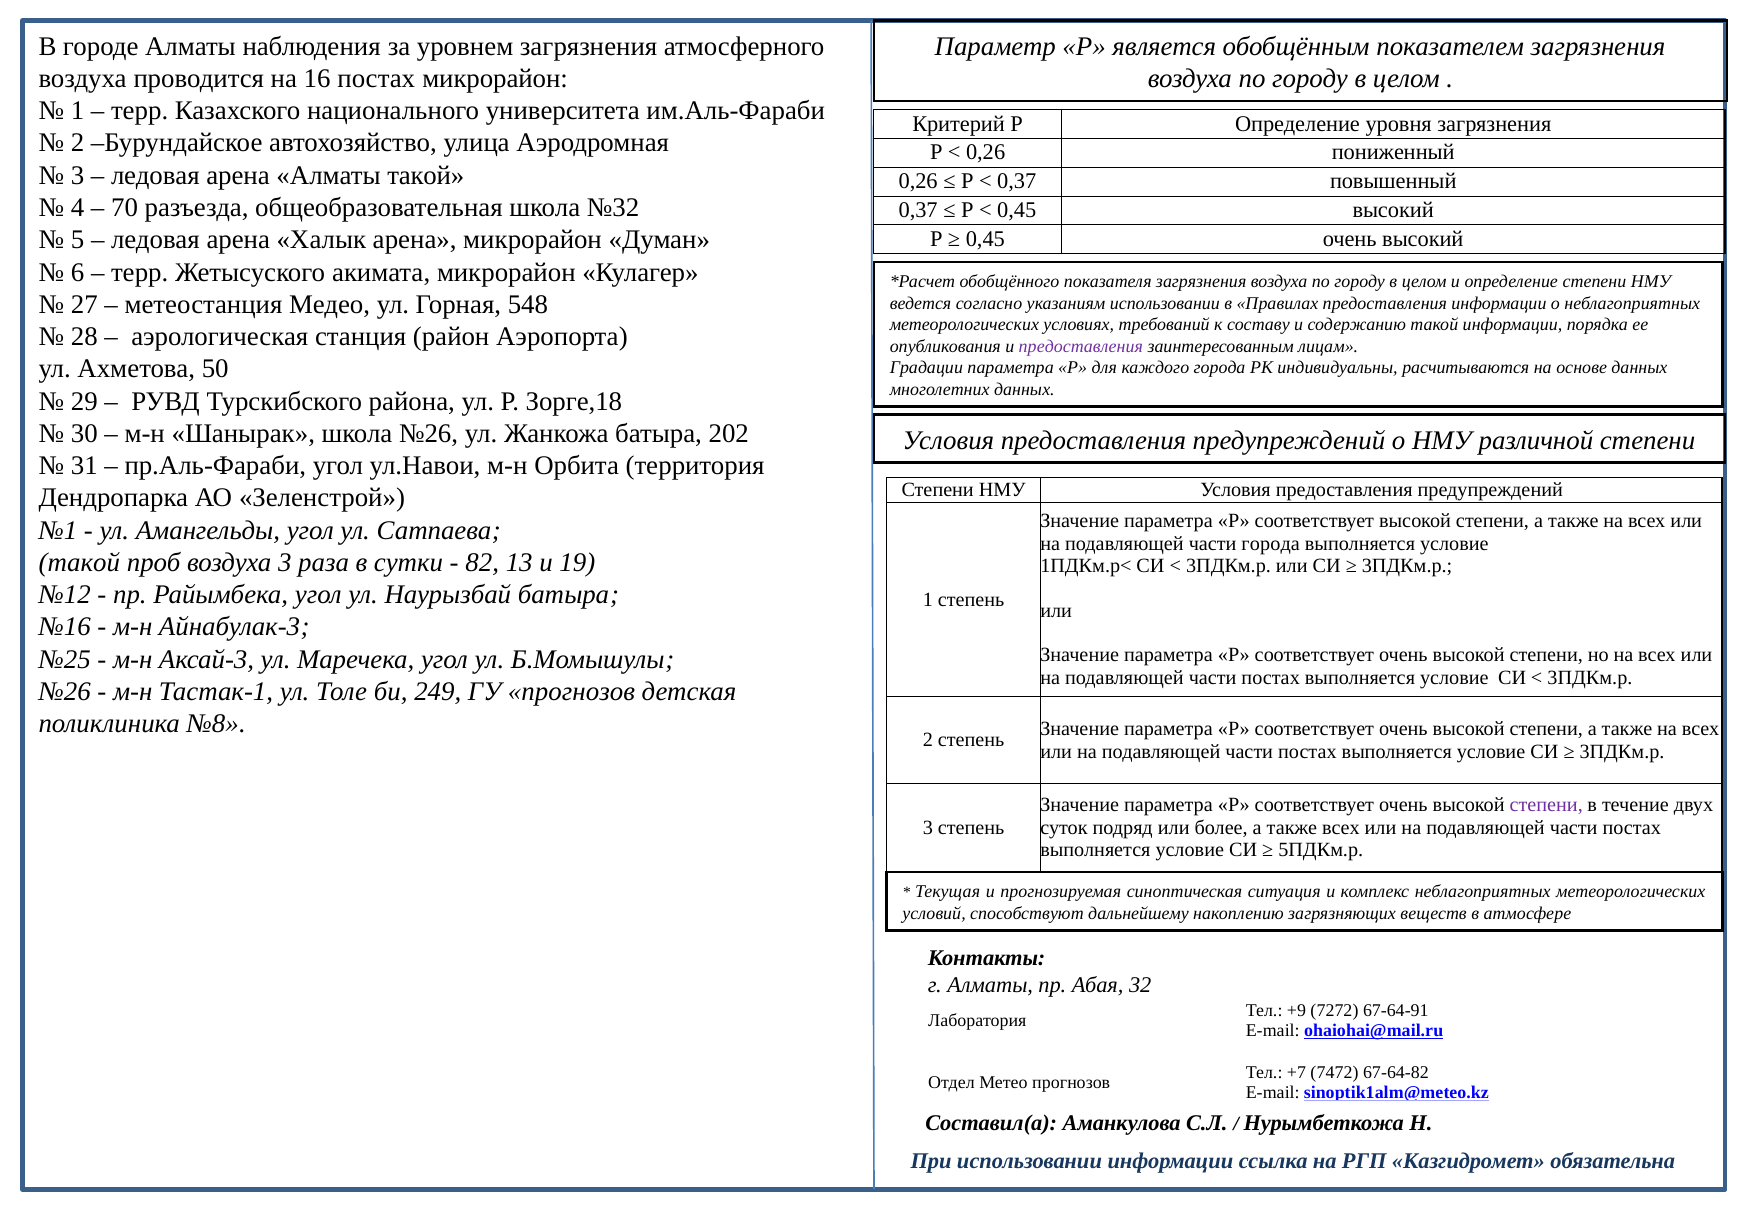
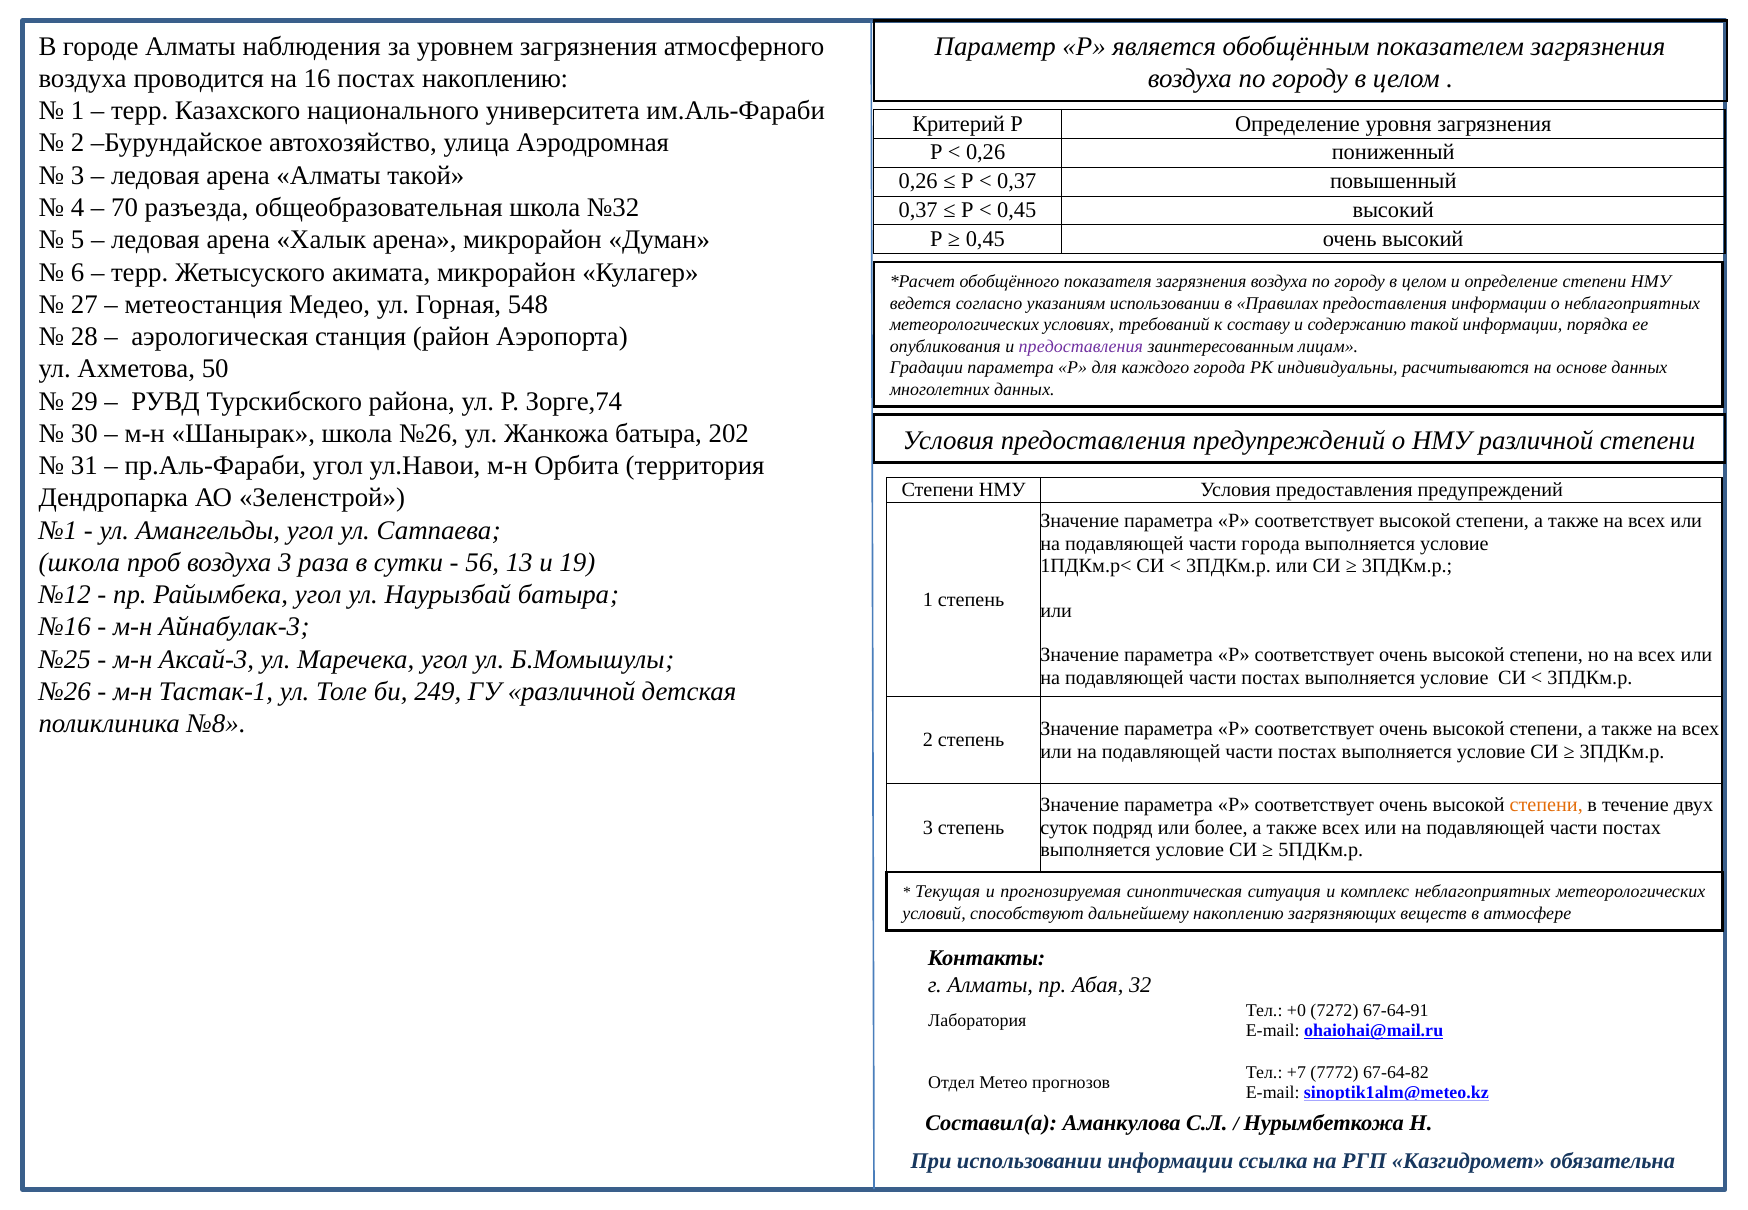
постах микрорайон: микрорайон -> накоплению (495, 79)
Зорге,18: Зорге,18 -> Зорге,74 (574, 401)
такой: такой -> школа (79, 563)
82: 82 -> 56 (482, 563)
ГУ прогнозов: прогнозов -> различной (572, 692)
степени colour: purple -> orange (1546, 805)
+9: +9 -> +0 (1296, 1011)
7472: 7472 -> 7772 (1335, 1073)
